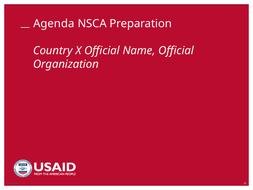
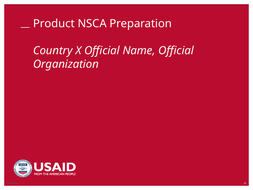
Agenda: Agenda -> Product (54, 24)
